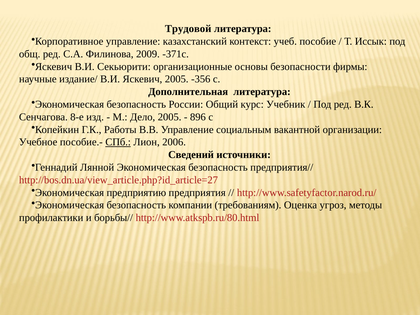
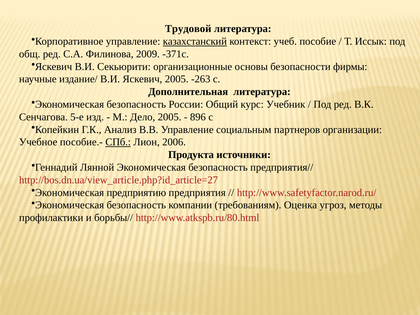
казахстанский underline: none -> present (195, 41)
-356: -356 -> -263 (201, 79)
8-е: 8-е -> 5-е (77, 117)
Работы: Работы -> Анализ (120, 130)
вакантной: вакантной -> партнеров (297, 130)
Сведений: Сведений -> Продукта (191, 155)
